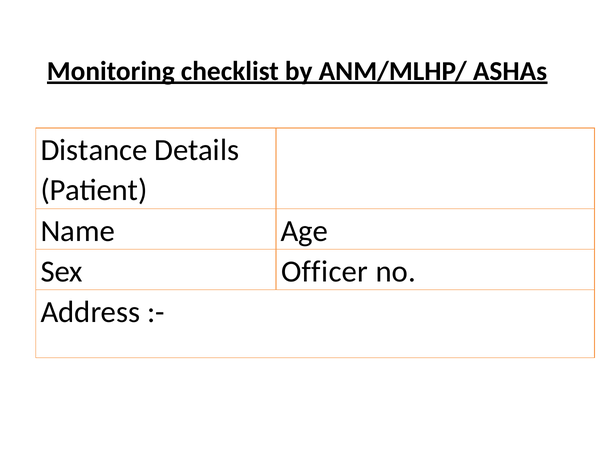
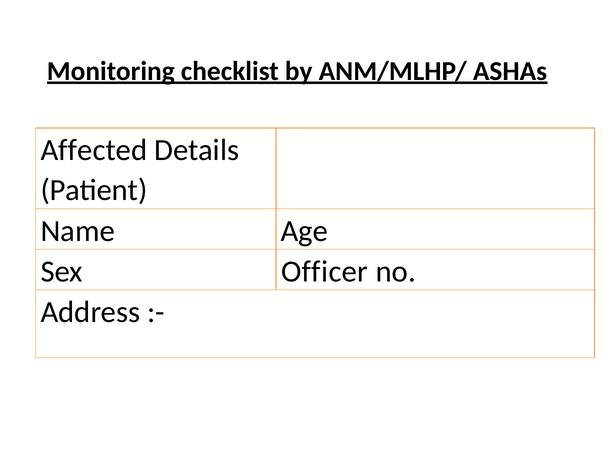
Distance: Distance -> Affected (94, 150)
